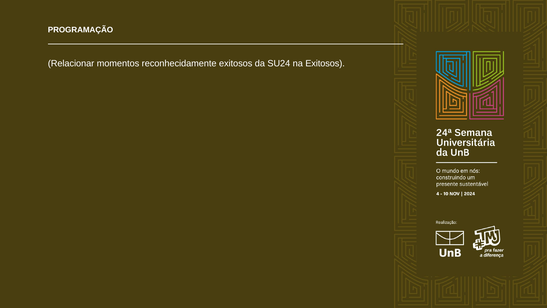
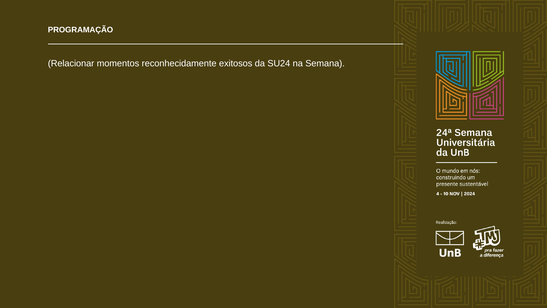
na Exitosos: Exitosos -> Semana (325, 63)
